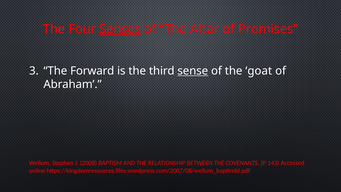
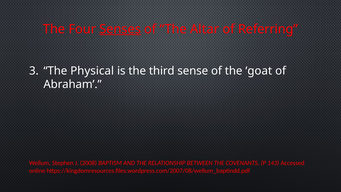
Promises: Promises -> Referring (268, 29)
Forward: Forward -> Physical (92, 71)
sense underline: present -> none (193, 71)
